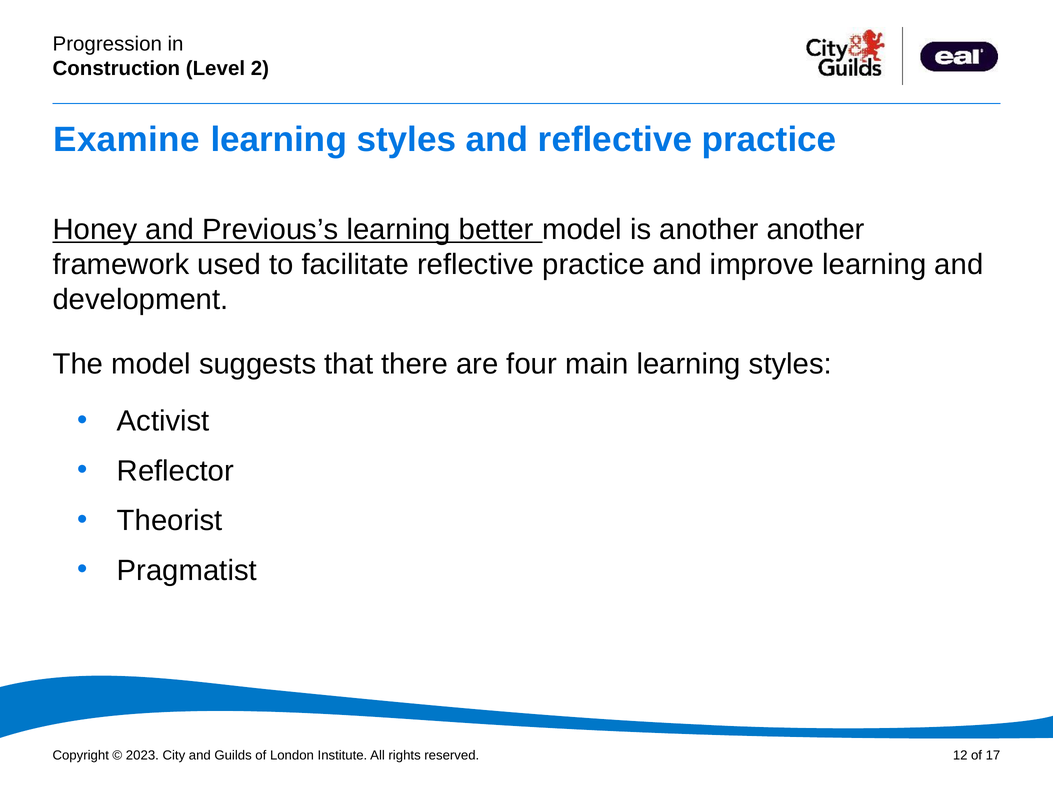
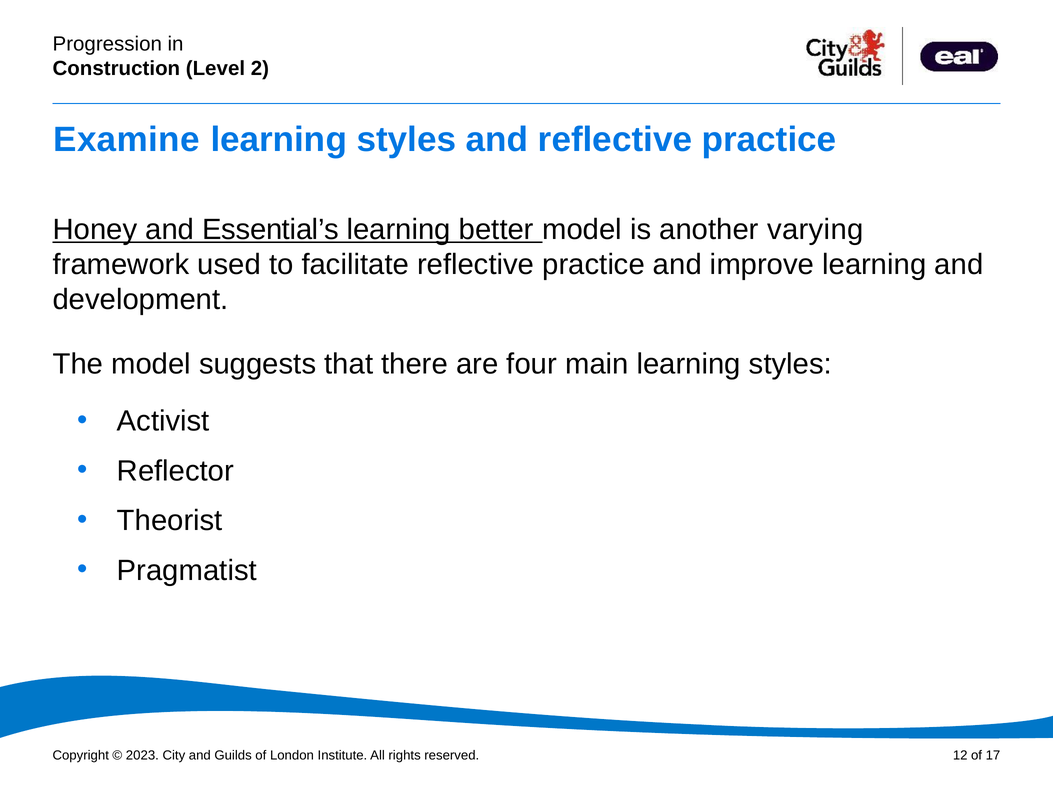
Previous’s: Previous’s -> Essential’s (271, 229)
another another: another -> varying (815, 229)
